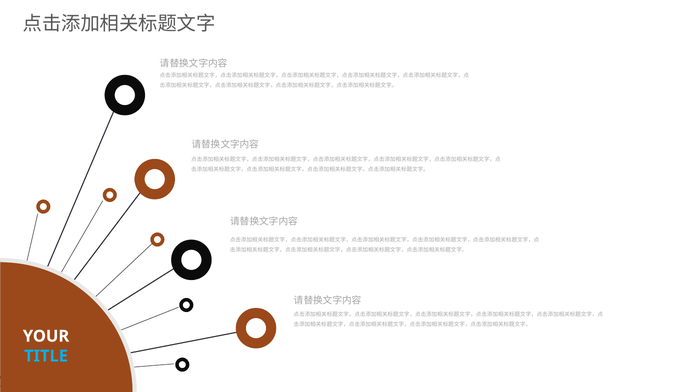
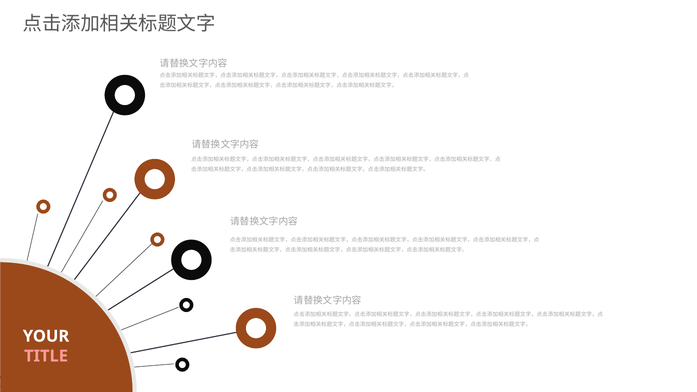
TITLE colour: light blue -> pink (46, 356)
